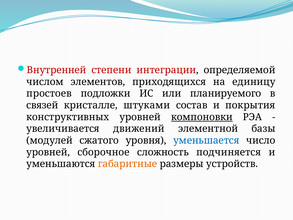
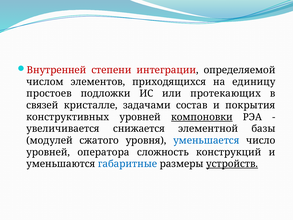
планируемого: планируемого -> протекающих (226, 93)
штуками: штуками -> задачами (147, 105)
движений: движений -> снижается (139, 129)
сборочное: сборочное -> оператора (103, 152)
подчиняется: подчиняется -> конструкций (229, 152)
габаритные colour: orange -> blue (127, 164)
устройств underline: none -> present (232, 164)
